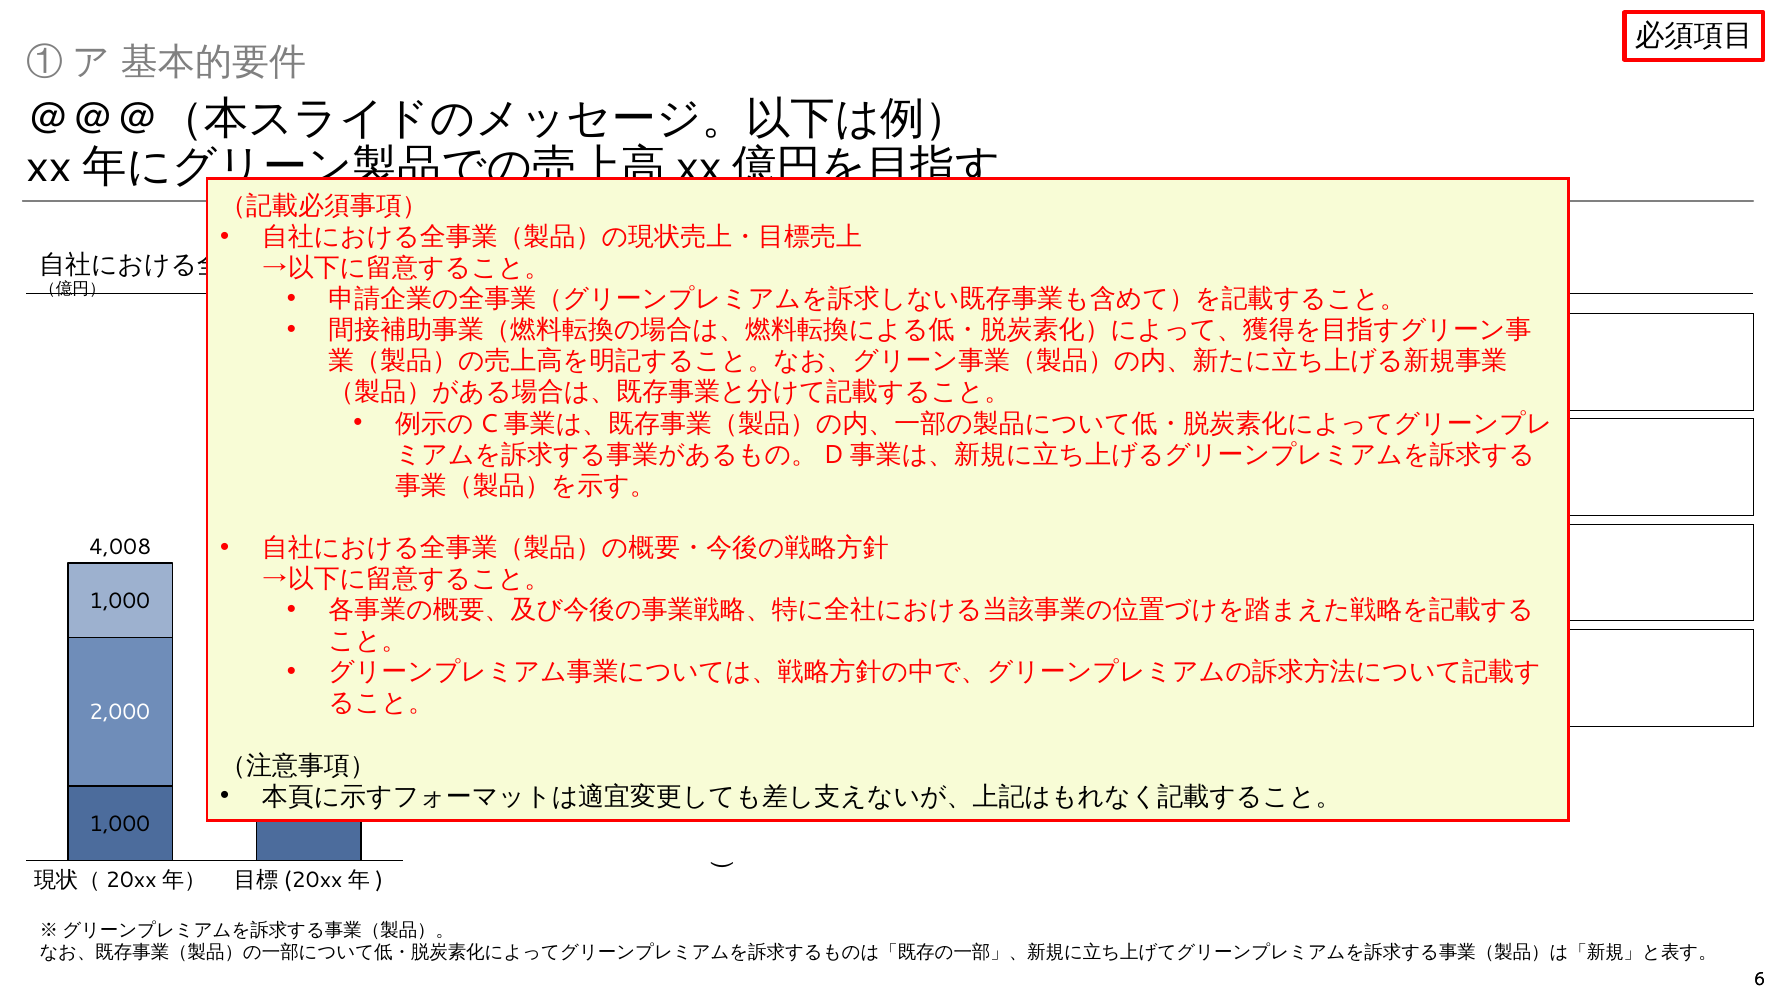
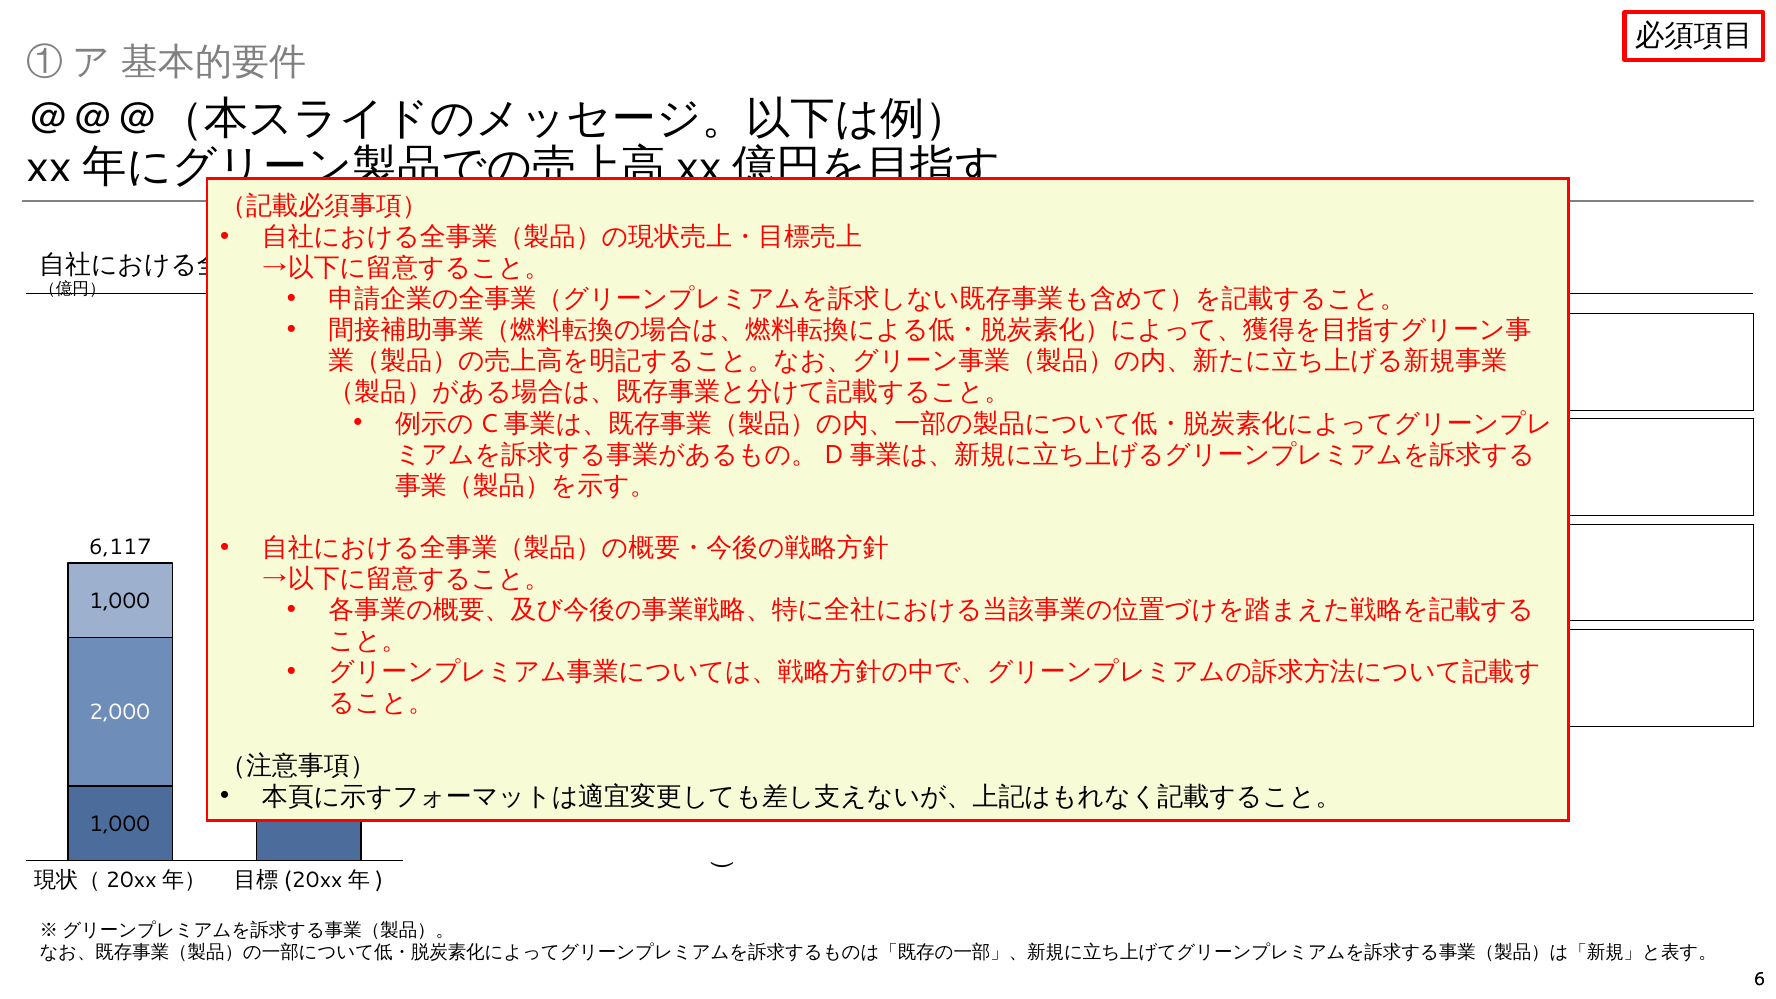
4,008: 4,008 -> 6,117 (120, 548)
